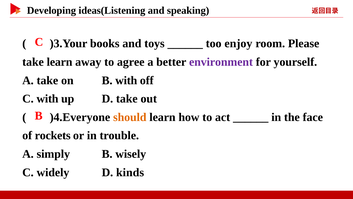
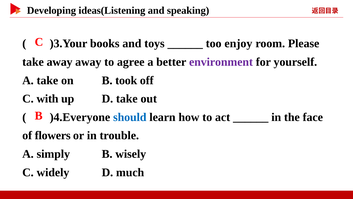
take learn: learn -> away (60, 62)
B with: with -> took (126, 80)
should colour: orange -> blue (130, 117)
rockets: rockets -> flowers (53, 135)
kinds: kinds -> much (130, 172)
